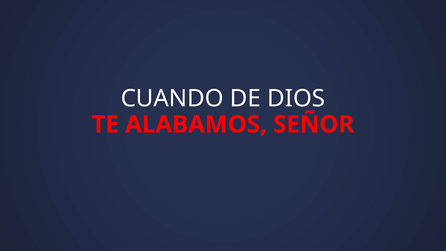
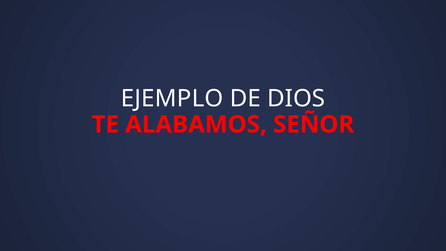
CUANDO: CUANDO -> EJEMPLO (172, 98)
